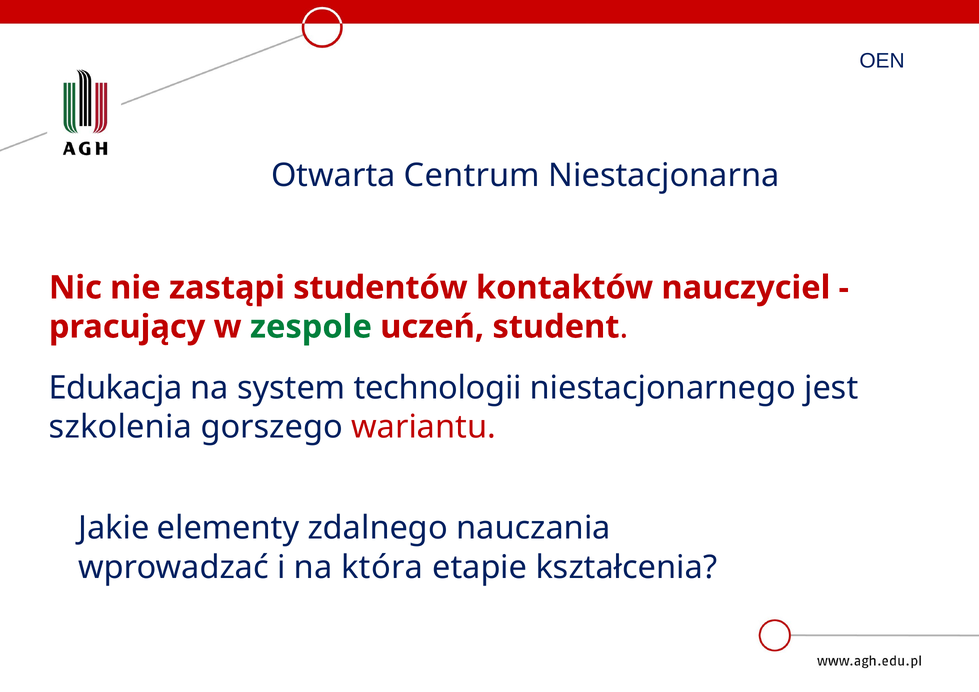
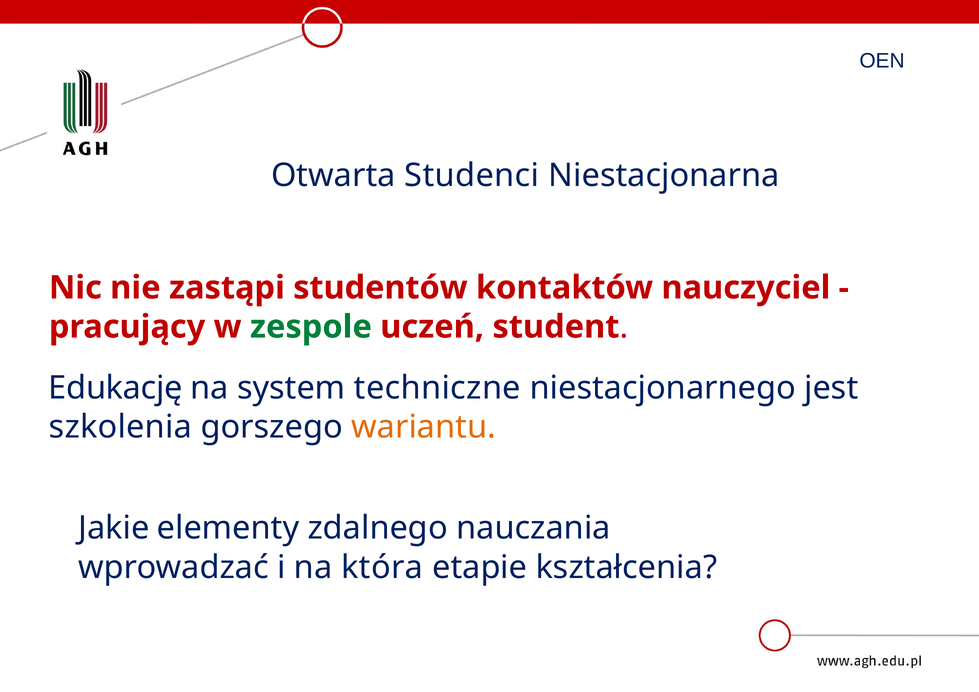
Centrum: Centrum -> Studenci (472, 176)
Edukacja: Edukacja -> Edukację (116, 388)
technologii: technologii -> techniczne (437, 388)
wariantu colour: red -> orange (424, 428)
